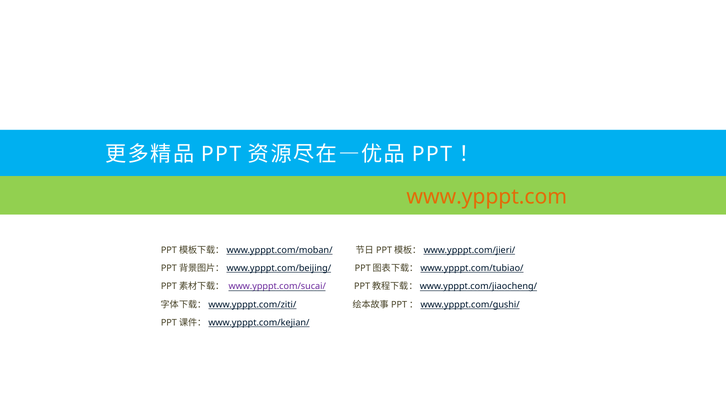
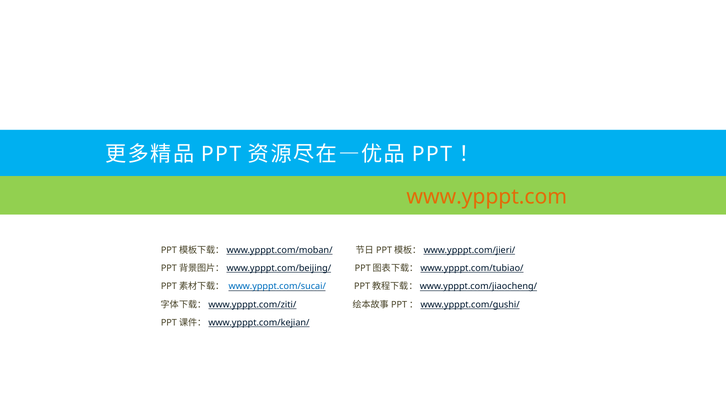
www.ypppt.com/sucai/ colour: purple -> blue (277, 287)
